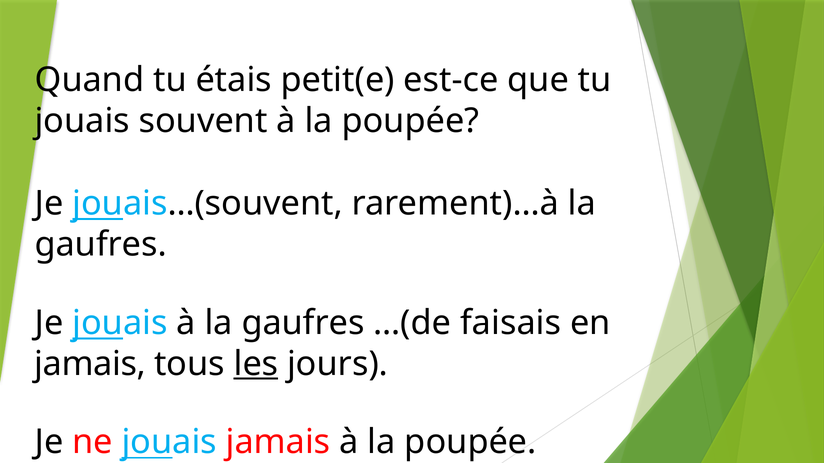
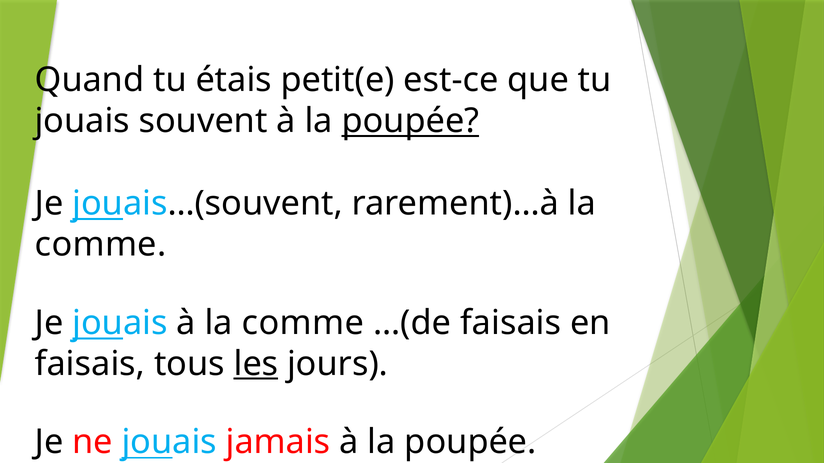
poupée underline: none -> present (410, 121)
gaufres: gaufres -> comme (101, 245)
à la gaufres: gaufres -> comme (303, 323)
jamais: jamais -> faisais (90, 364)
